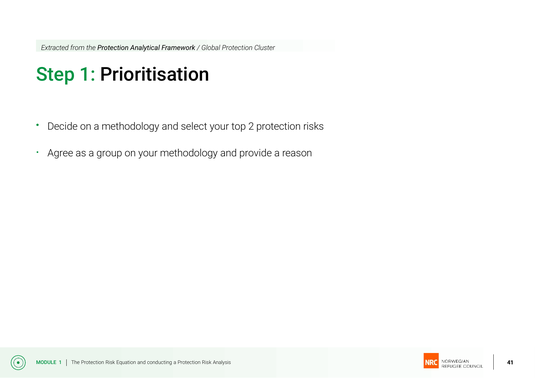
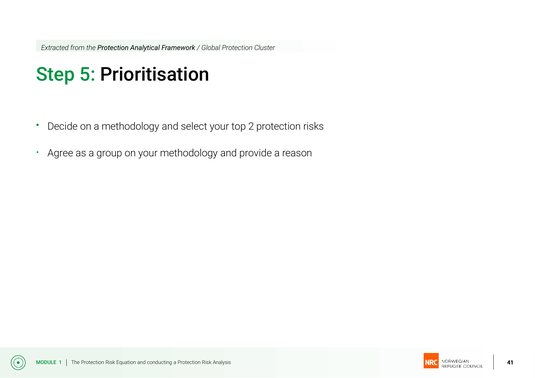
Step 1: 1 -> 5 (87, 75)
